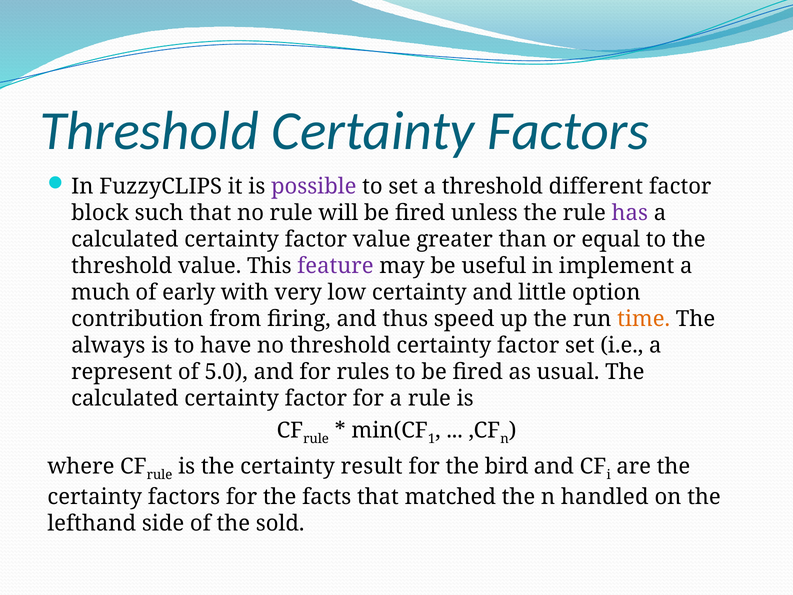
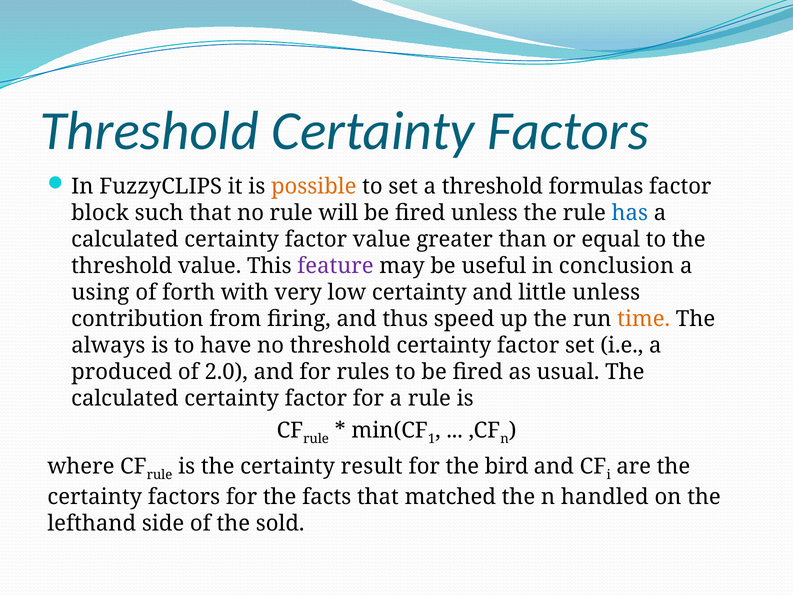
possible colour: purple -> orange (314, 187)
different: different -> formulas (596, 187)
has colour: purple -> blue (630, 213)
implement: implement -> conclusion (617, 266)
much: much -> using (100, 292)
early: early -> forth (189, 292)
little option: option -> unless (606, 292)
represent: represent -> produced (122, 372)
5.0: 5.0 -> 2.0 (226, 372)
